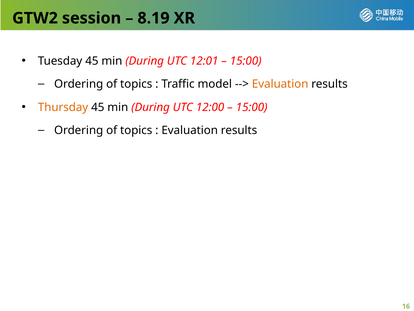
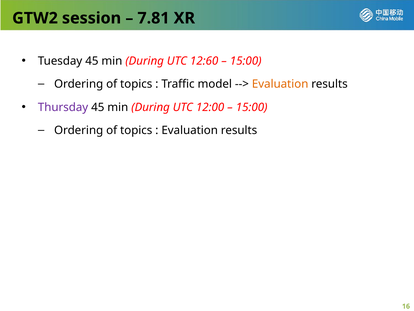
8.19: 8.19 -> 7.81 (153, 18)
12:01: 12:01 -> 12:60 (204, 61)
Thursday colour: orange -> purple (63, 107)
